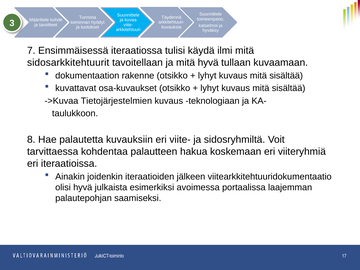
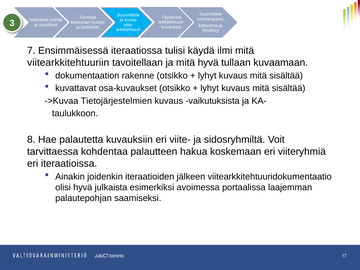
sidosarkkitehtuurit: sidosarkkitehtuurit -> viitearkkitehtuuriin (68, 63)
teknologiaan: teknologiaan -> vaikutuksista (213, 101)
